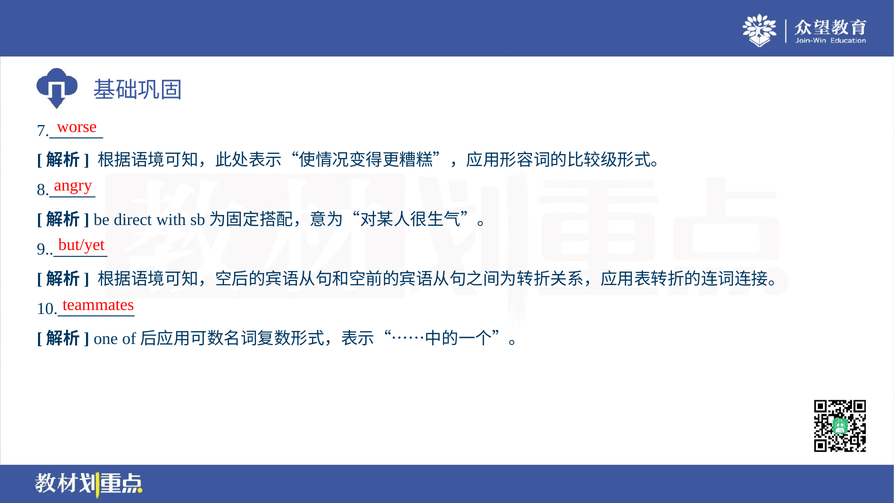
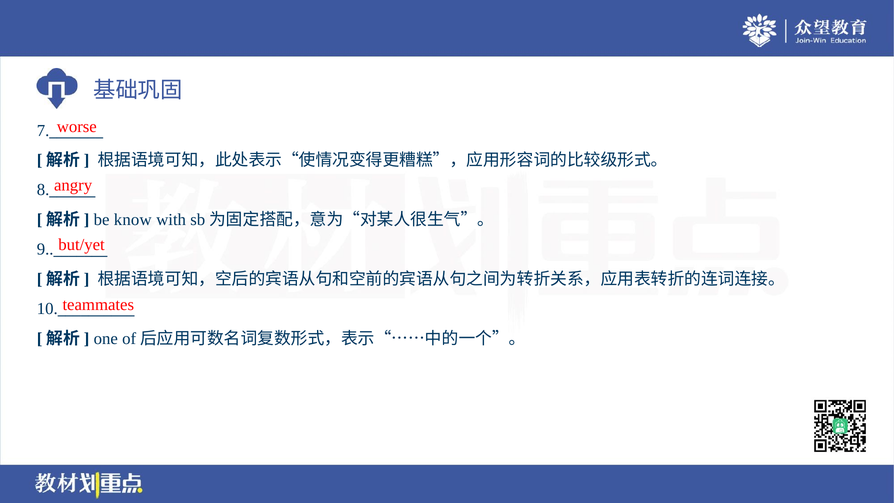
direct: direct -> know (133, 219)
